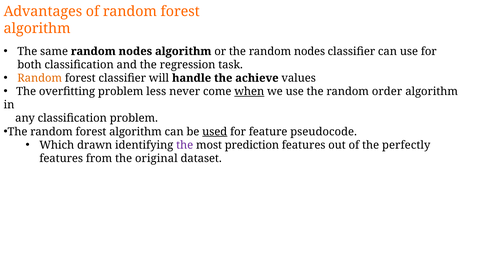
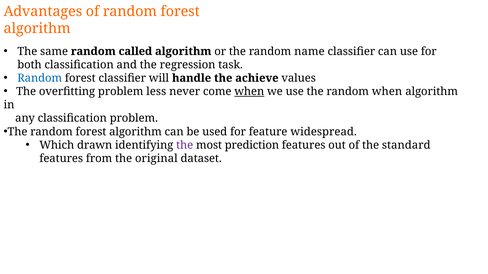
same random nodes: nodes -> called (135, 51)
the random nodes: nodes -> name (309, 51)
Random colour: orange -> blue (40, 78)
random order: order -> when (387, 92)
used underline: present -> none (215, 132)
pseudocode: pseudocode -> widespread (324, 132)
perfectly: perfectly -> standard (406, 145)
